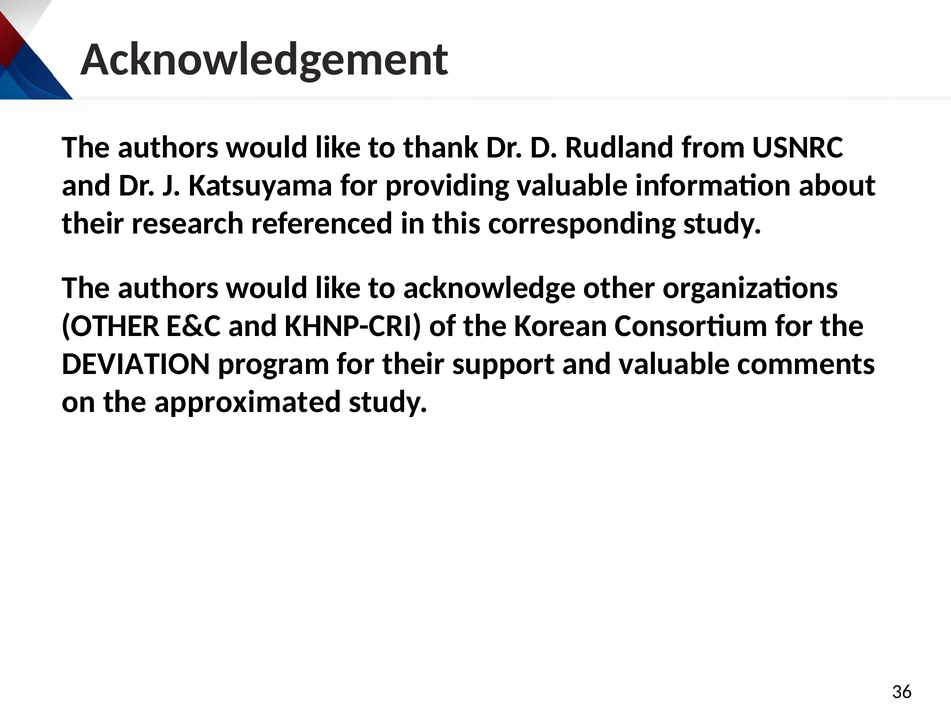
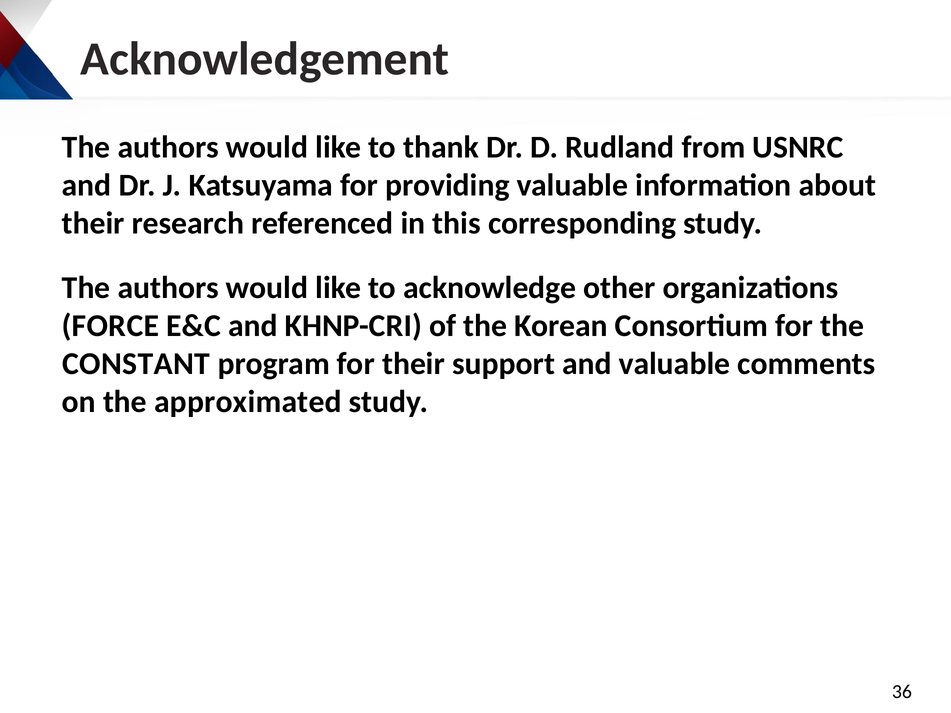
OTHER: OTHER -> FORCE (110, 326)
DEVIATION: DEVIATION -> CONSTANT (136, 364)
